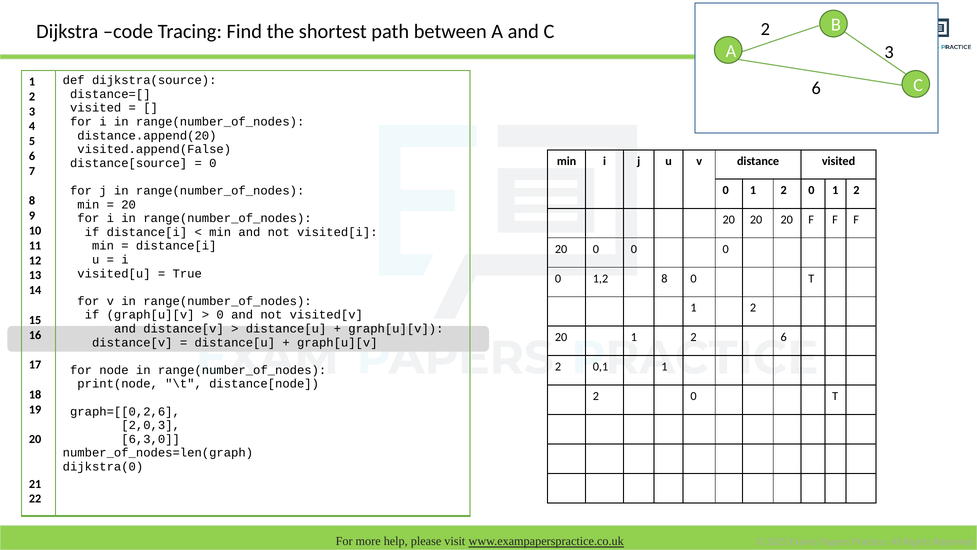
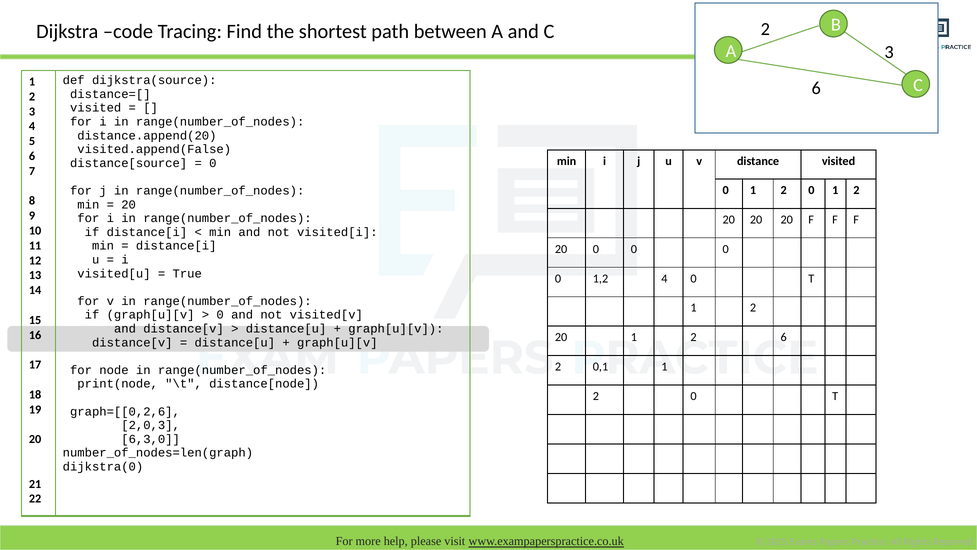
1,2 8: 8 -> 4 (664, 278)
